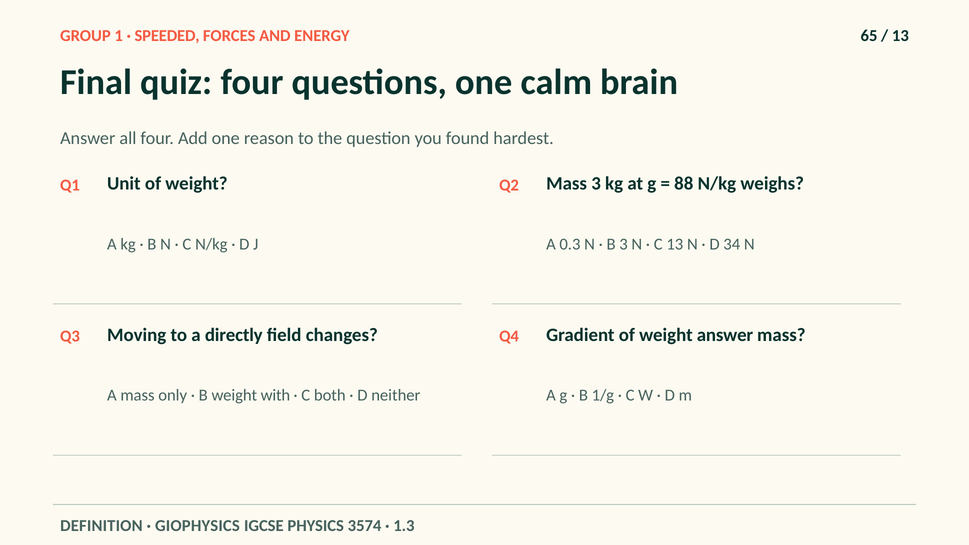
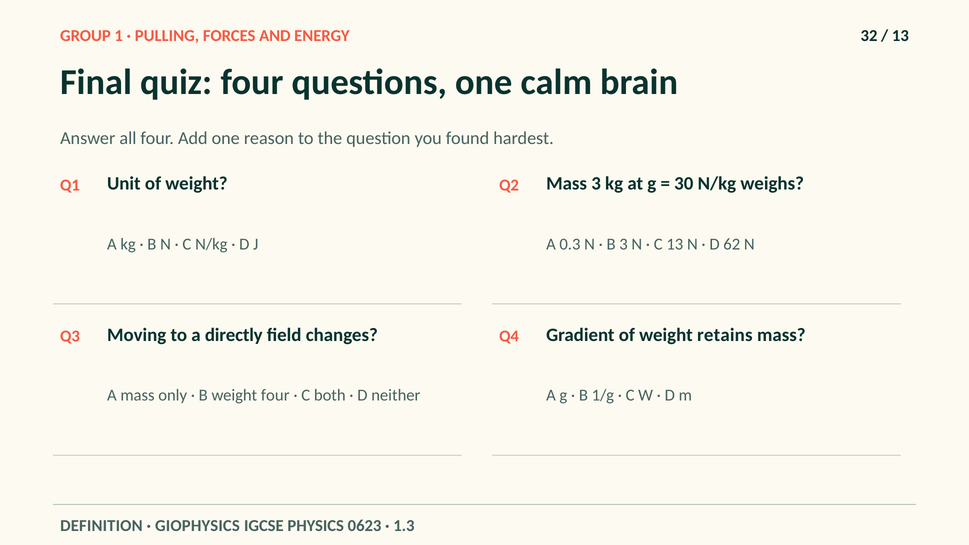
SPEEDED: SPEEDED -> PULLING (167, 36)
65: 65 -> 32 (869, 36)
88: 88 -> 30 (684, 184)
34: 34 -> 62 (732, 244)
weight answer: answer -> retains (725, 335)
weight with: with -> four (275, 396)
3574: 3574 -> 0623 (365, 526)
